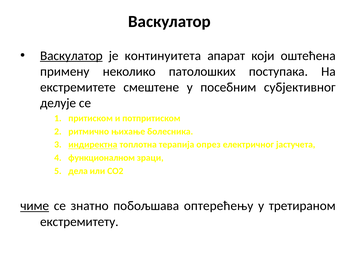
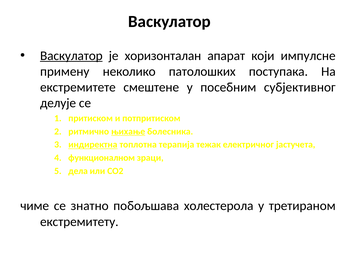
континуитета: континуитета -> хоризонталан (163, 56)
оштећена: оштећена -> импулсне (308, 56)
њихање underline: none -> present (128, 132)
опрез: опрез -> тежак (209, 145)
чиме underline: present -> none (35, 206)
оптерећењу: оптерећењу -> холестерола (219, 206)
